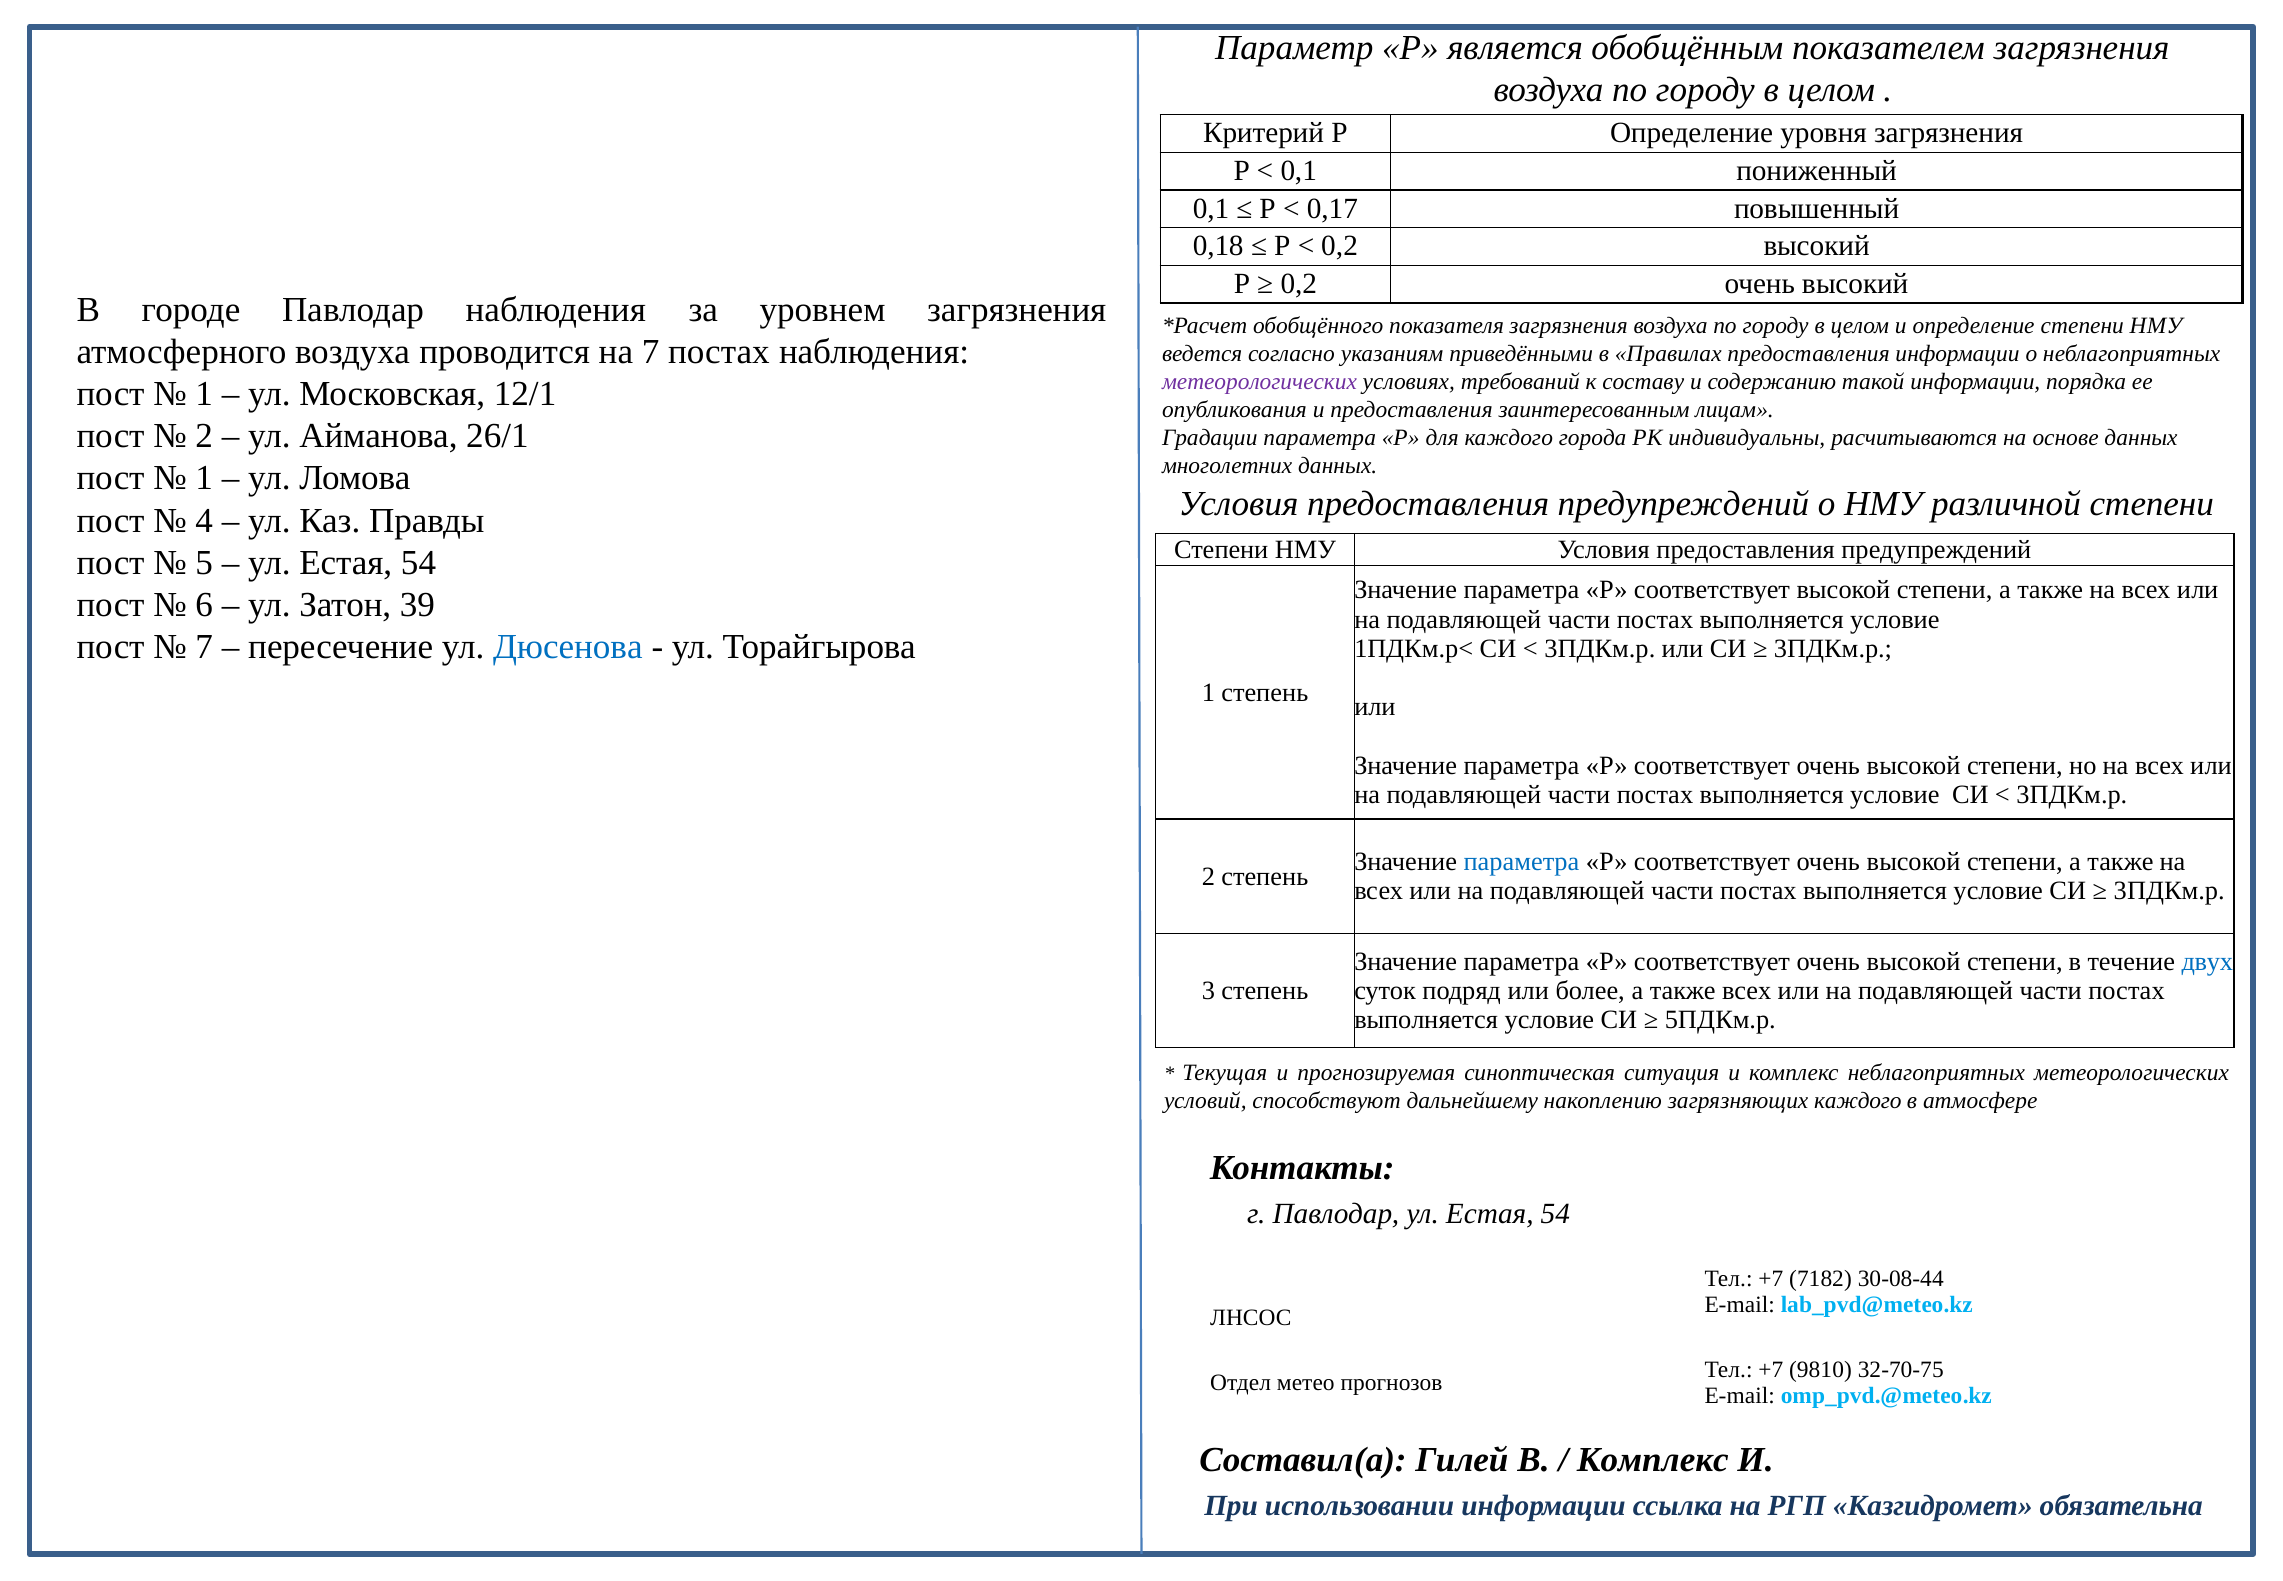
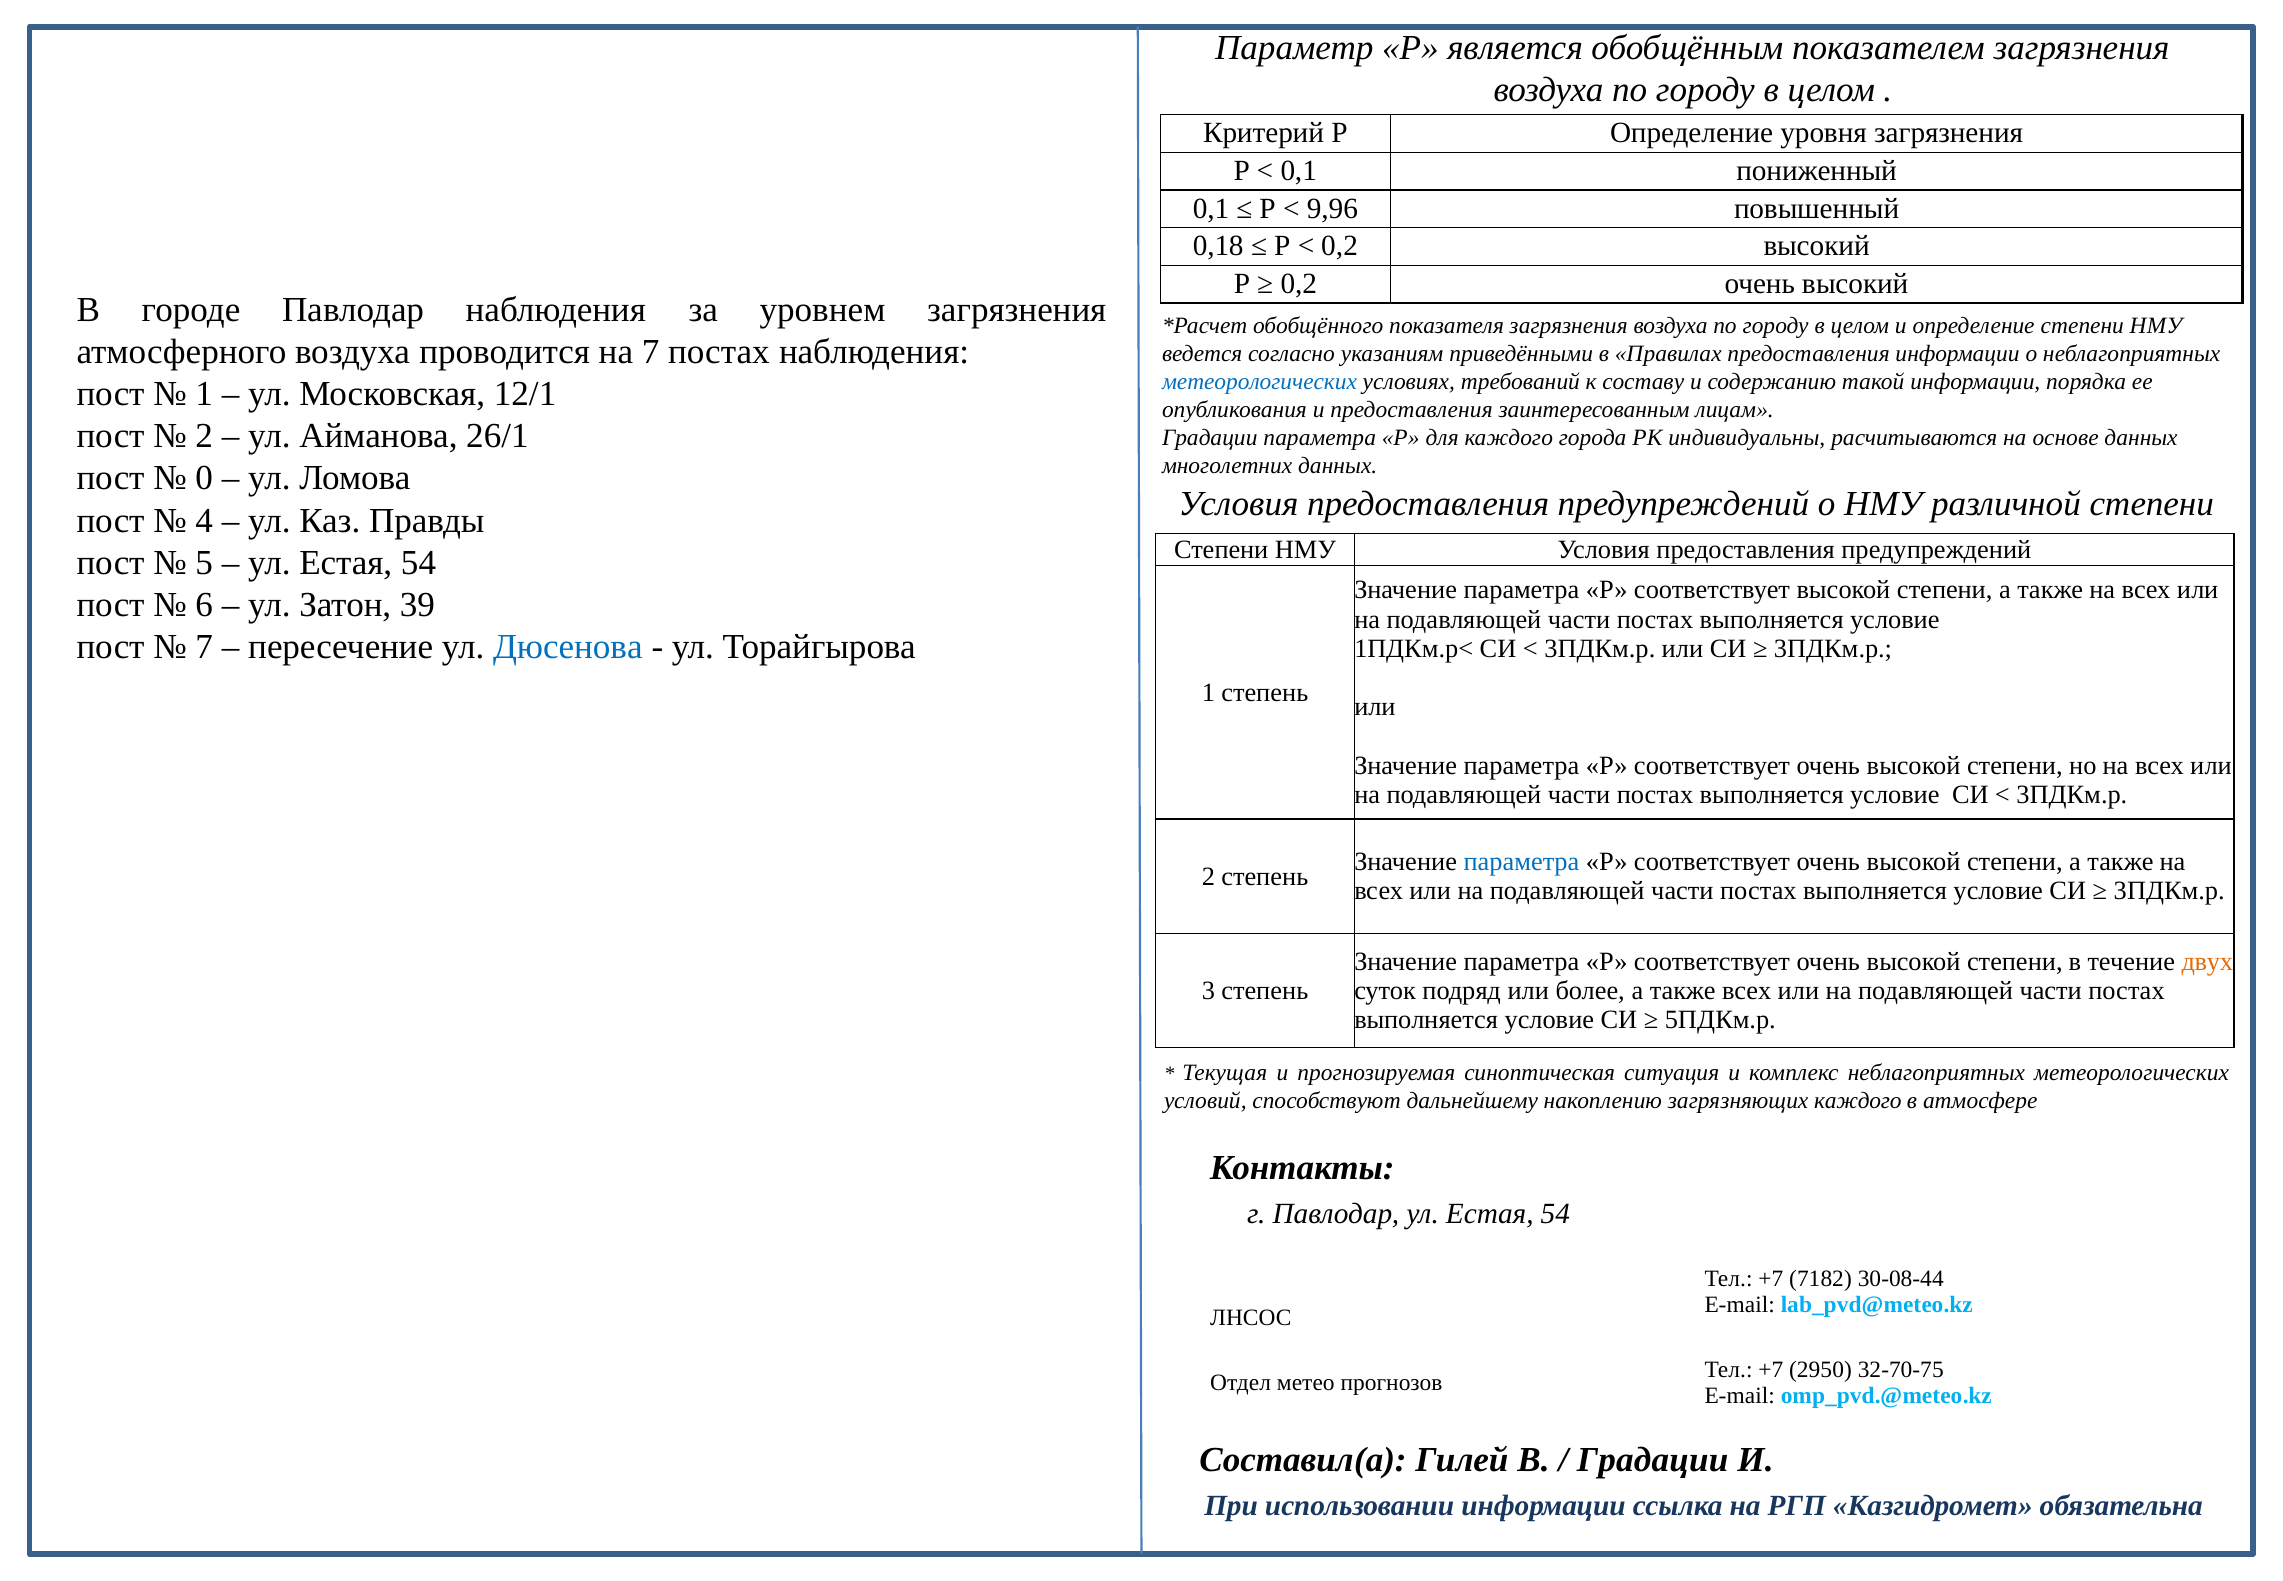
0,17: 0,17 -> 9,96 (1332, 209)
метеорологических colour: purple -> blue (1259, 382)
1: 1 -> 0 (204, 478)
двух colour: blue -> orange (2207, 961)
9810: 9810 -> 2950 (1820, 1369)
Комплекс: Комплекс -> Градации (1653, 1459)
